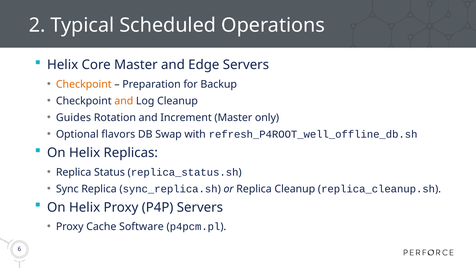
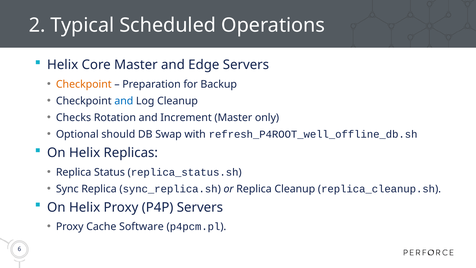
and colour: orange -> blue (124, 101)
Guides: Guides -> Checks (74, 118)
flavors: flavors -> should (118, 134)
